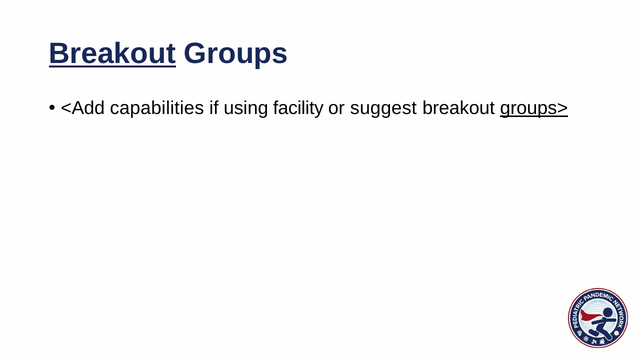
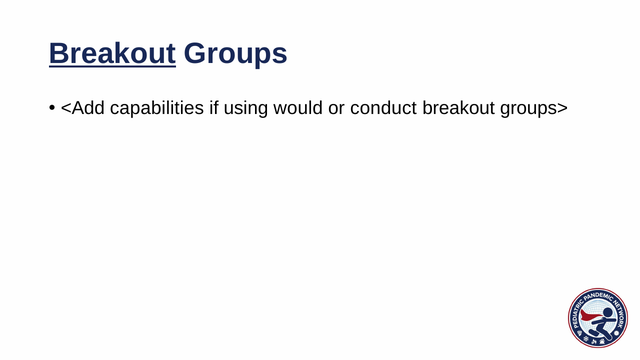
facility: facility -> would (298, 108)
suggest: suggest -> conduct (383, 108)
groups> underline: present -> none (534, 108)
